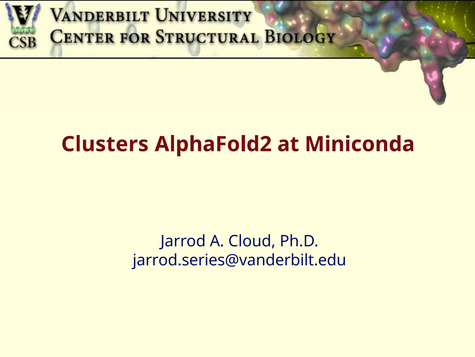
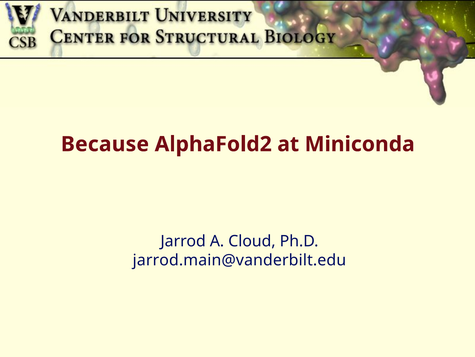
Clusters: Clusters -> Because (105, 144)
jarrod.series@vanderbilt.edu: jarrod.series@vanderbilt.edu -> jarrod.main@vanderbilt.edu (239, 260)
